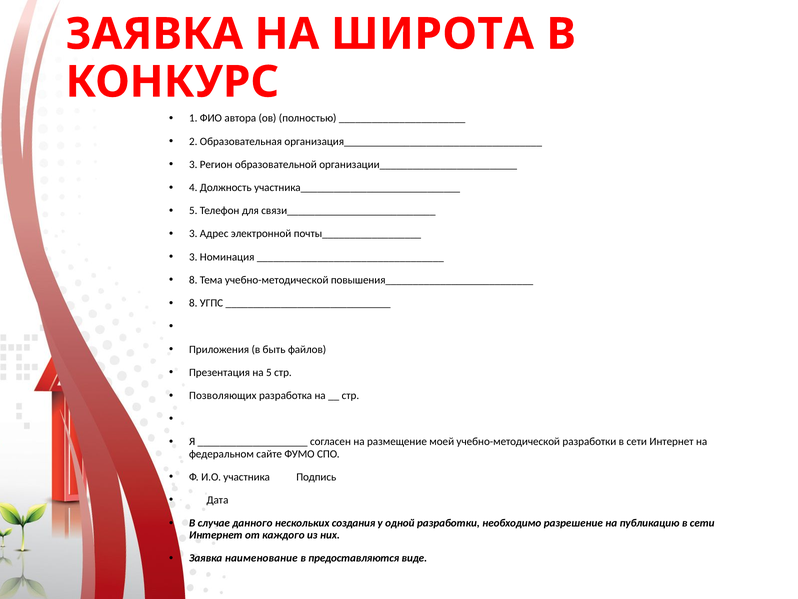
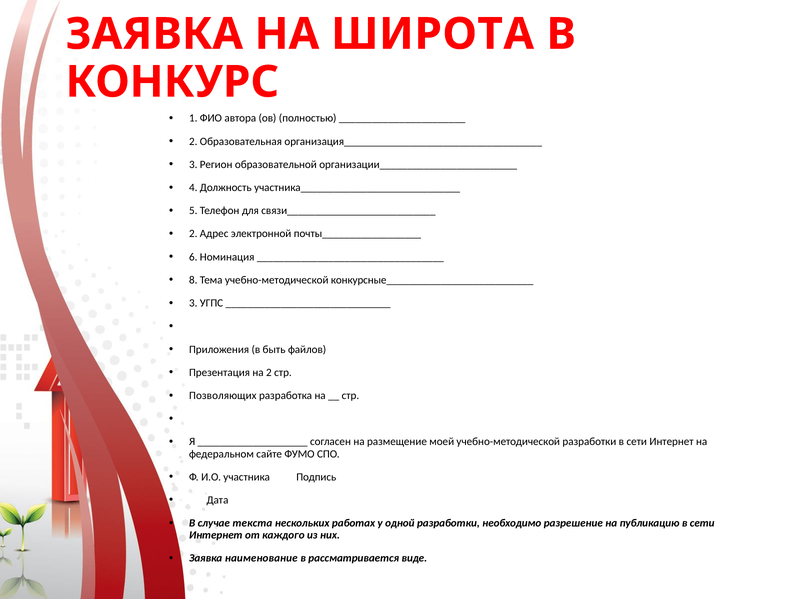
3: 3 -> 2 (193, 234)
3: 3 -> 6 (193, 257)
повышения___________________________: повышения___________________________ -> конкурсные___________________________ (432, 280)
8: 8 -> 3 (193, 303)
на 5: 5 -> 2 (269, 372)
данного: данного -> текста (252, 523)
создания: создания -> работах (354, 523)
предоставляются: предоставляются -> рассматривается (354, 558)
